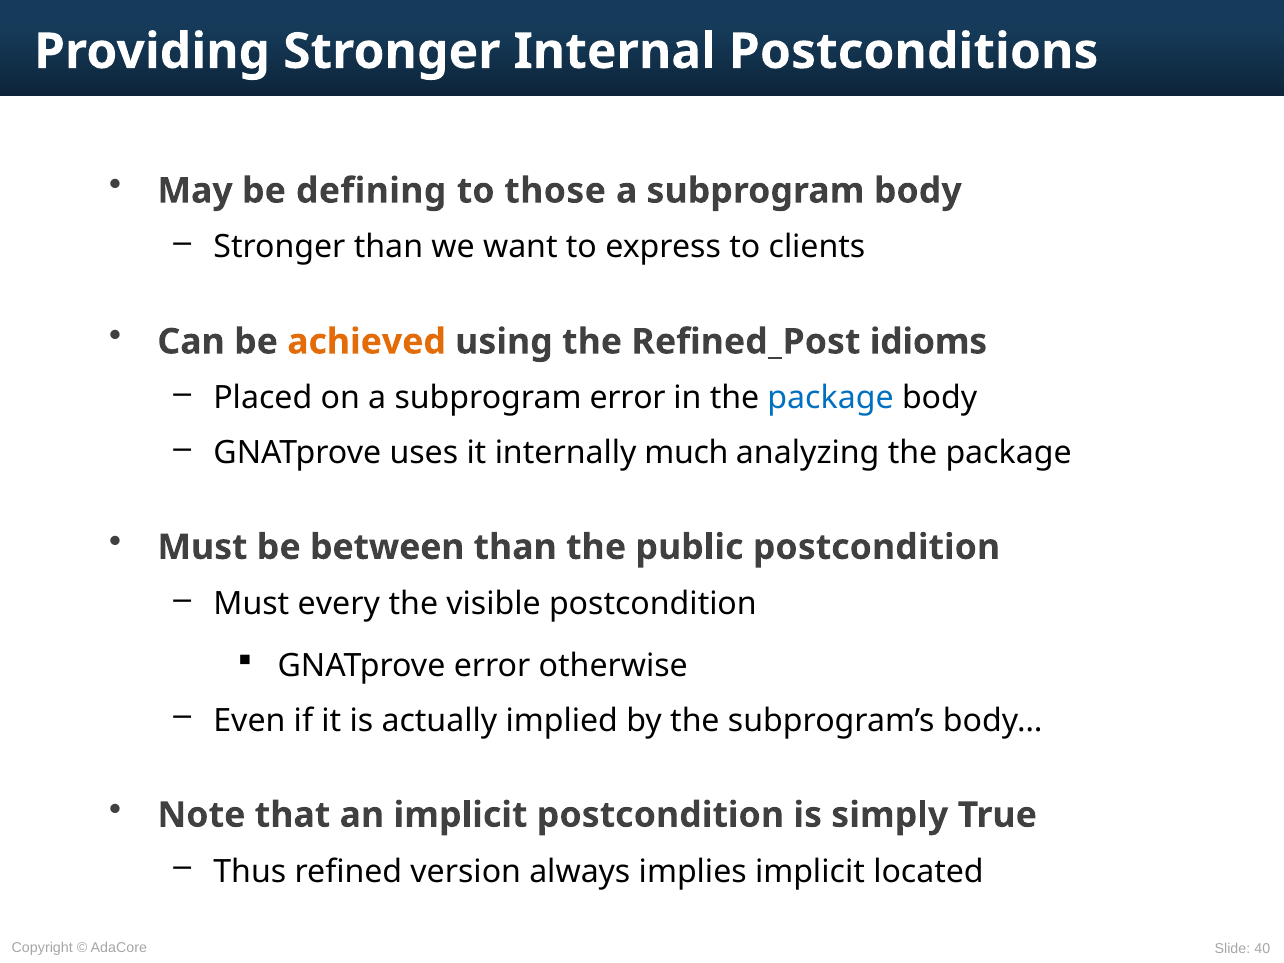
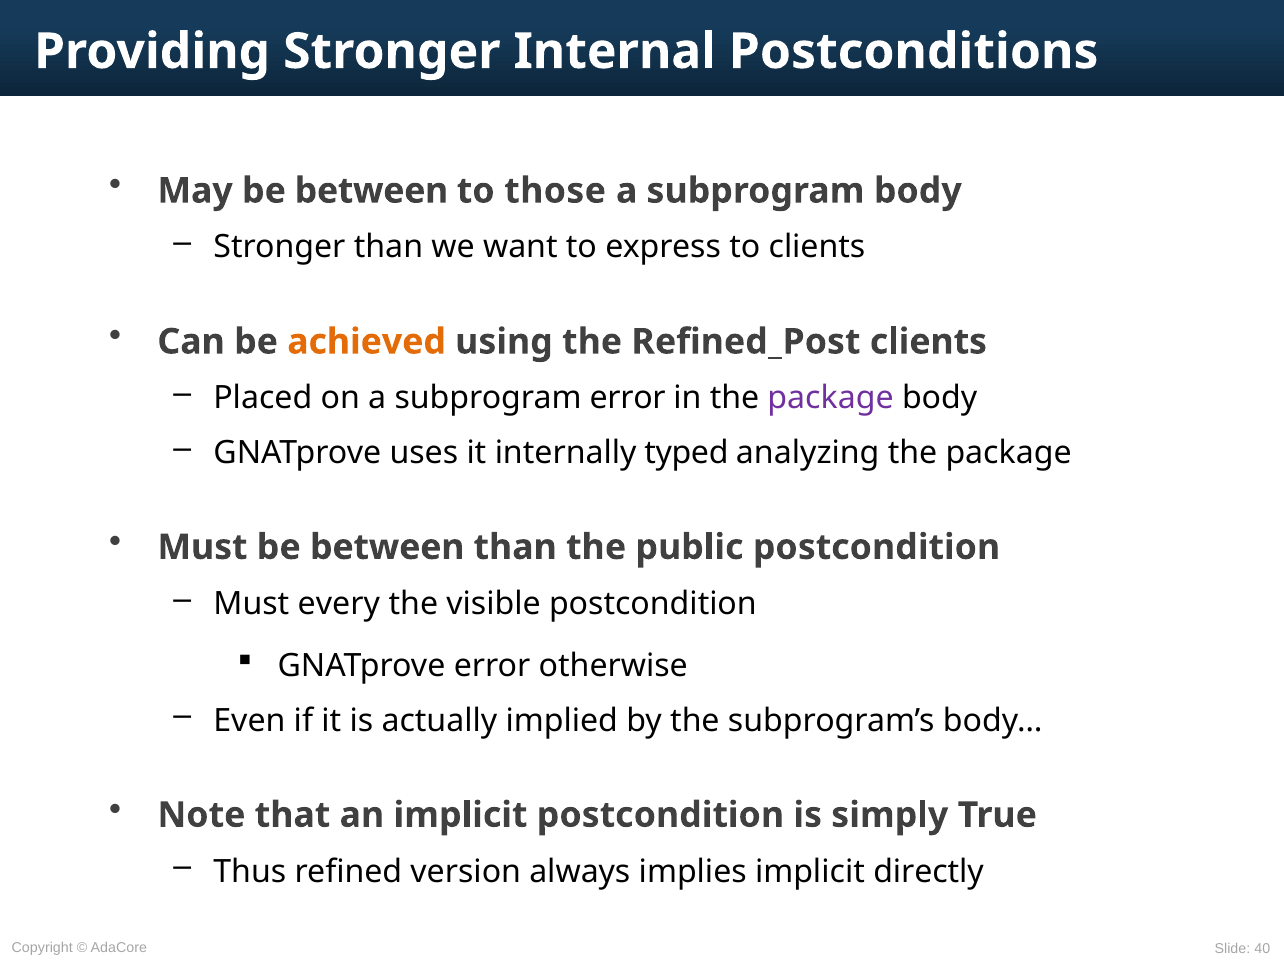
May be defining: defining -> between (371, 191)
Refined_Post idioms: idioms -> clients (928, 342)
package colour: blue -> purple (831, 398)
much: much -> typed (686, 453)
located: located -> directly (929, 871)
